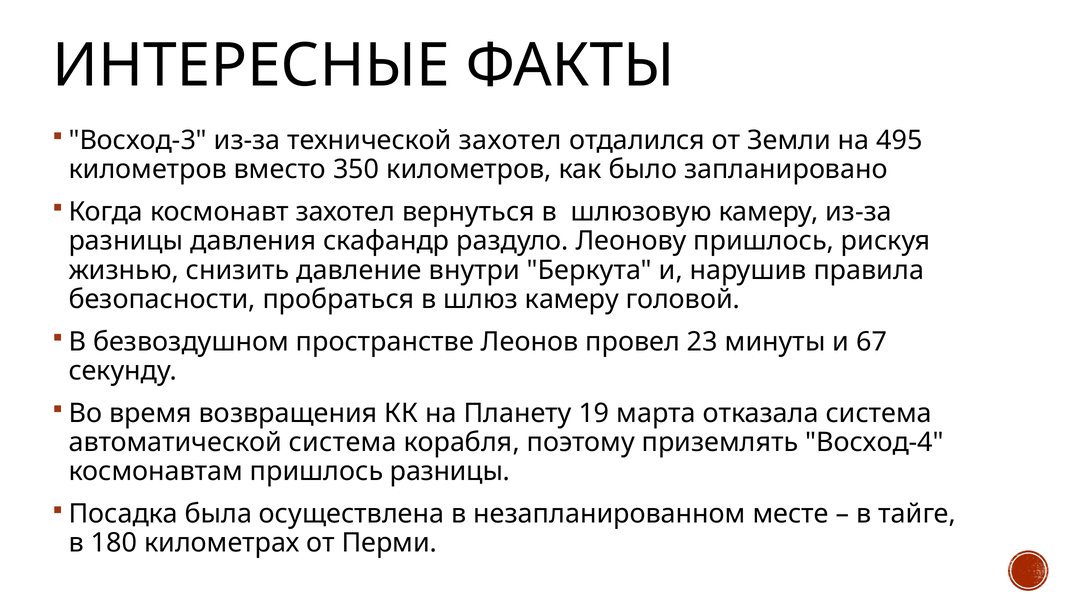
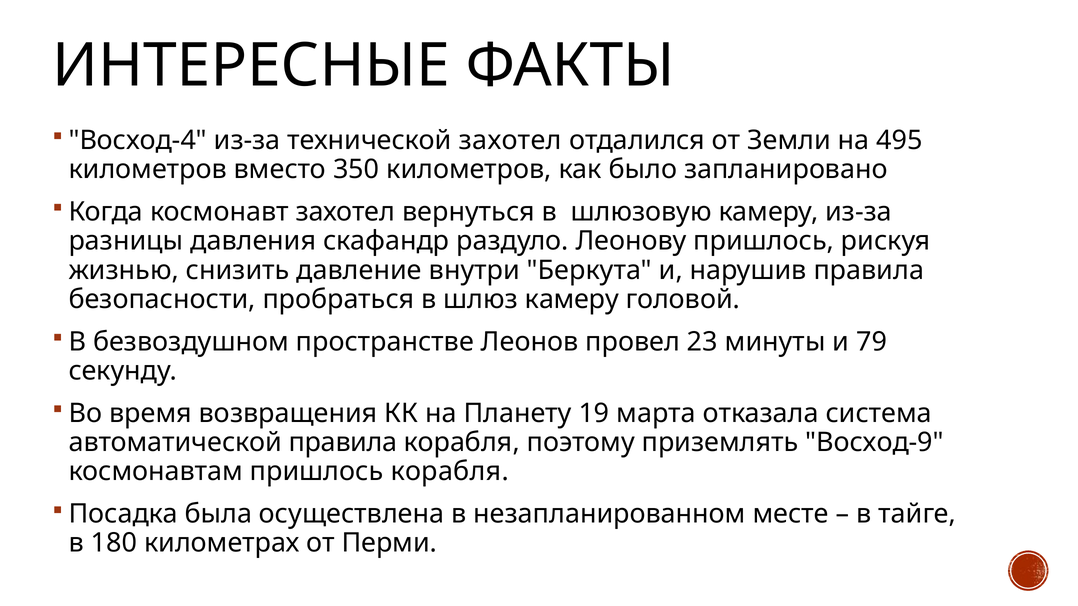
Восход-3: Восход-3 -> Восход-4 (138, 140)
67: 67 -> 79 (872, 342)
автоматической система: система -> правила (343, 443)
Восход-4: Восход-4 -> Восход-9 (875, 443)
пришлось разницы: разницы -> корабля (450, 472)
